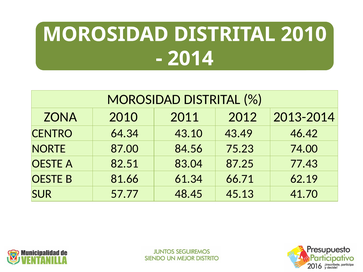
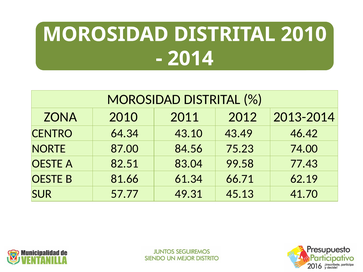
87.25: 87.25 -> 99.58 (240, 164)
48.45: 48.45 -> 49.31 (189, 194)
